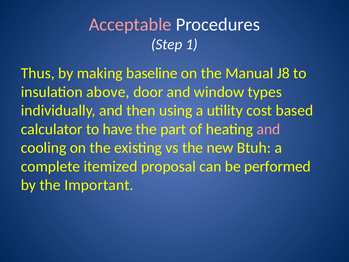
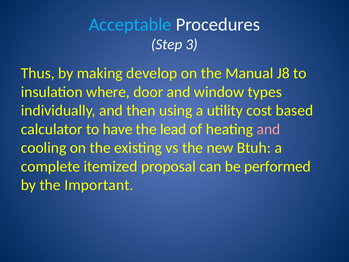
Acceptable colour: pink -> light blue (130, 25)
1: 1 -> 3 (192, 44)
baseline: baseline -> develop (152, 73)
above: above -> where (108, 92)
part: part -> lead (173, 129)
